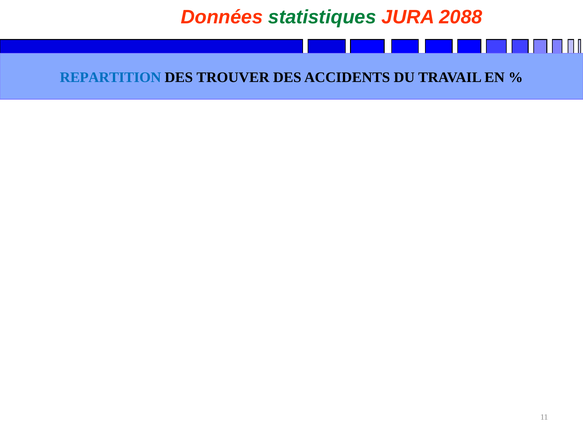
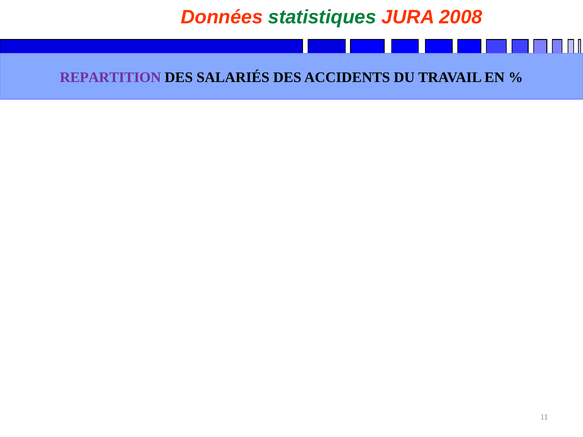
2088: 2088 -> 2008 (461, 17)
REPARTITION colour: blue -> purple (110, 77)
TROUVER: TROUVER -> SALARIÉS (233, 77)
